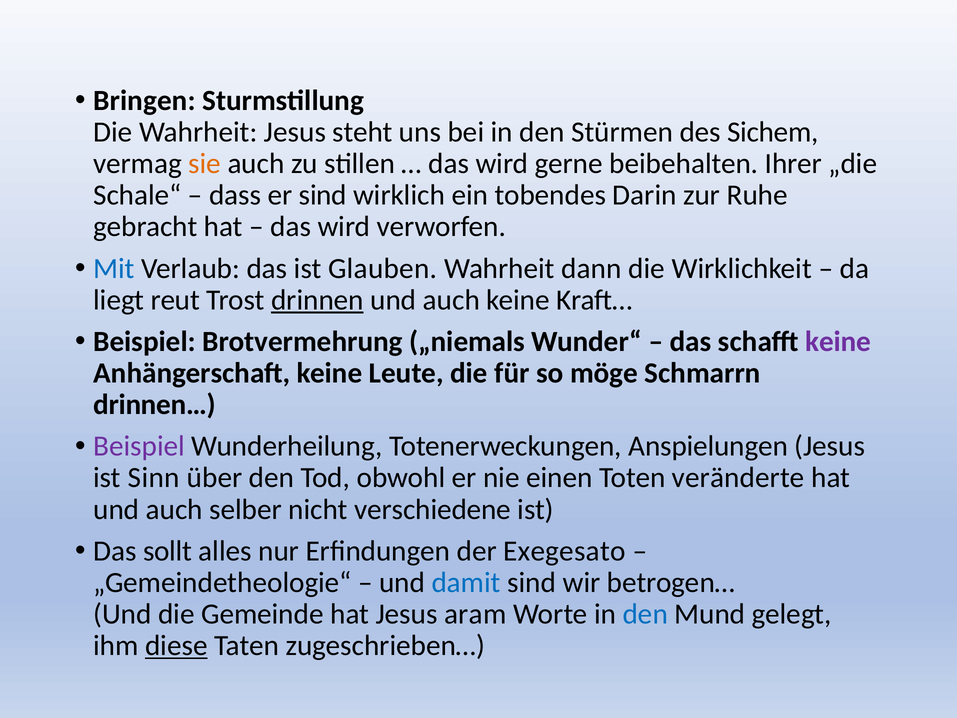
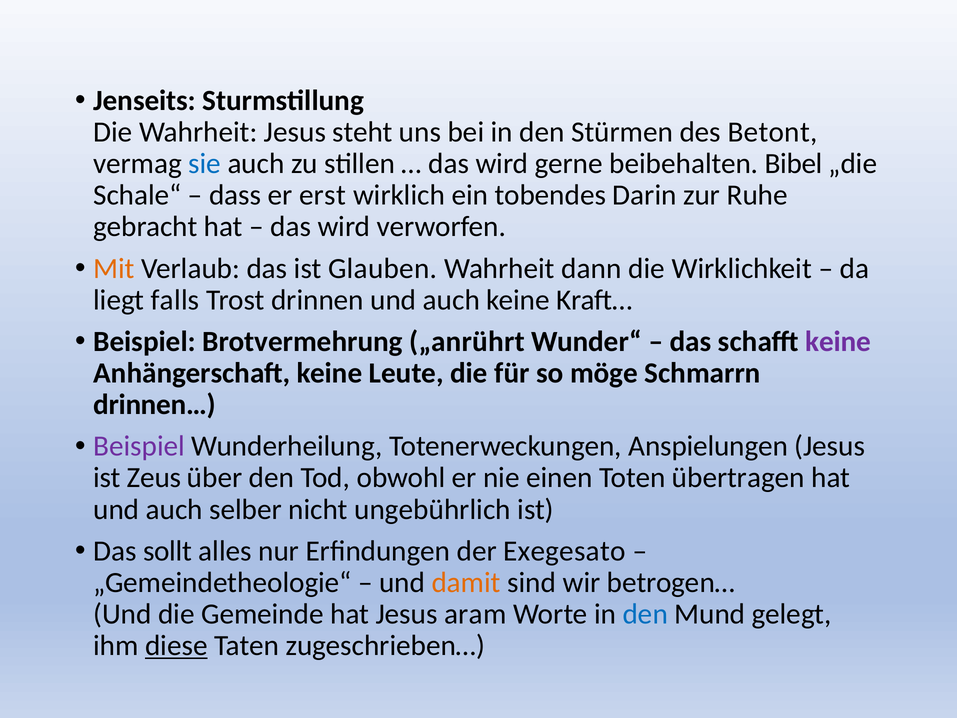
Bringen: Bringen -> Jenseits (145, 100)
Sichem: Sichem -> Betont (772, 132)
sie colour: orange -> blue (205, 164)
Ihrer: Ihrer -> Bibel (794, 164)
er sind: sind -> erst (323, 195)
Mit colour: blue -> orange (114, 268)
reut: reut -> falls (175, 300)
drinnen underline: present -> none (317, 300)
„niemals: „niemals -> „anrührt (467, 341)
Sinn: Sinn -> Zeus (154, 478)
veränderte: veränderte -> übertragen (738, 478)
verschiedene: verschiedene -> ungebührlich (433, 509)
damit colour: blue -> orange (466, 582)
